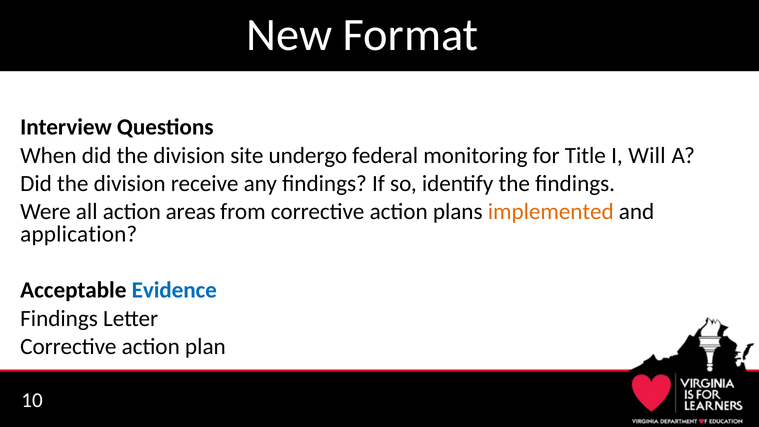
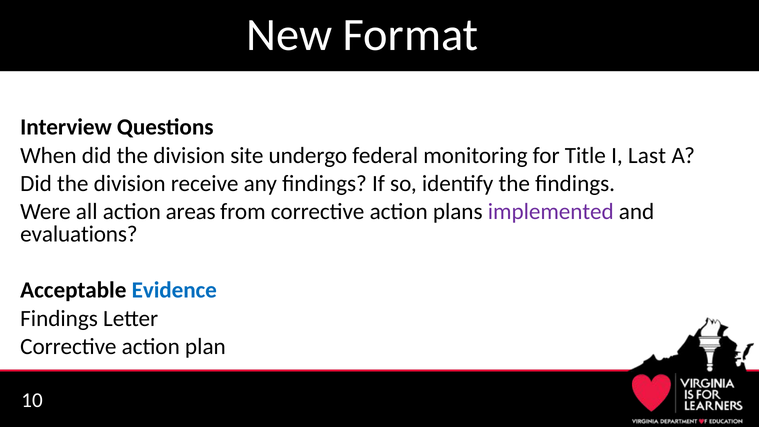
Will: Will -> Last (647, 155)
implemented colour: orange -> purple (551, 212)
application: application -> evaluations (79, 234)
